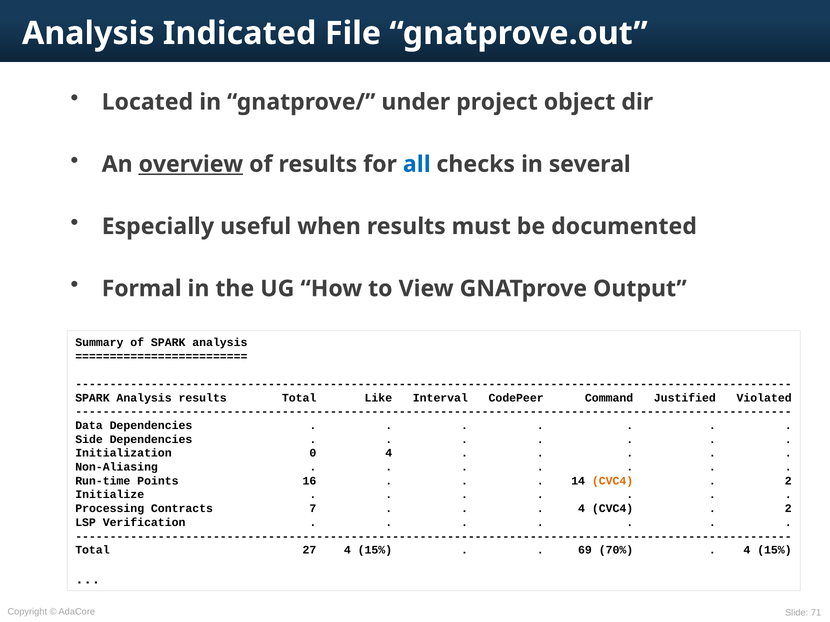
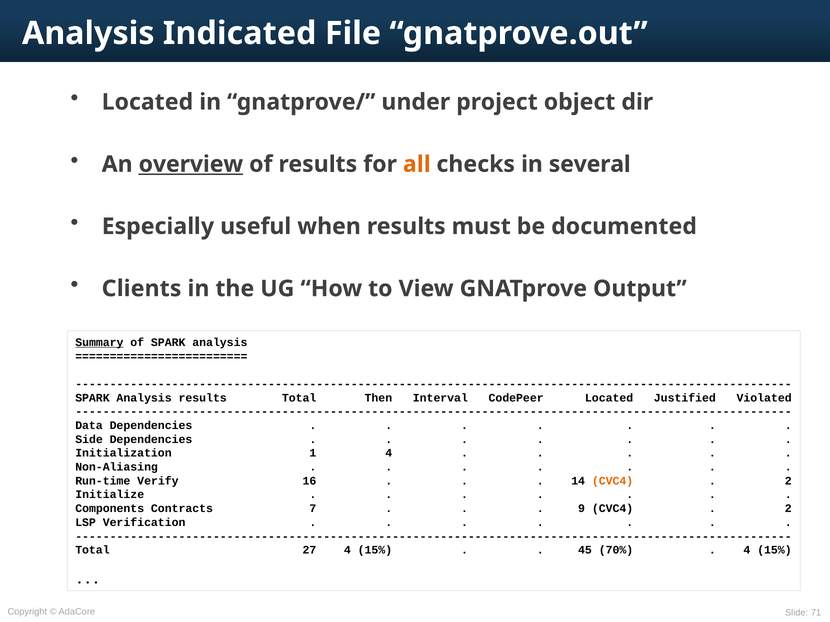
all colour: blue -> orange (417, 164)
Formal: Formal -> Clients (142, 289)
Summary underline: none -> present (99, 343)
Like: Like -> Then (378, 398)
CodePeer Command: Command -> Located (609, 398)
0: 0 -> 1 (313, 454)
Points: Points -> Verify (158, 481)
Processing: Processing -> Components (110, 509)
4: 4 -> 9 (582, 509)
69: 69 -> 45 (585, 550)
